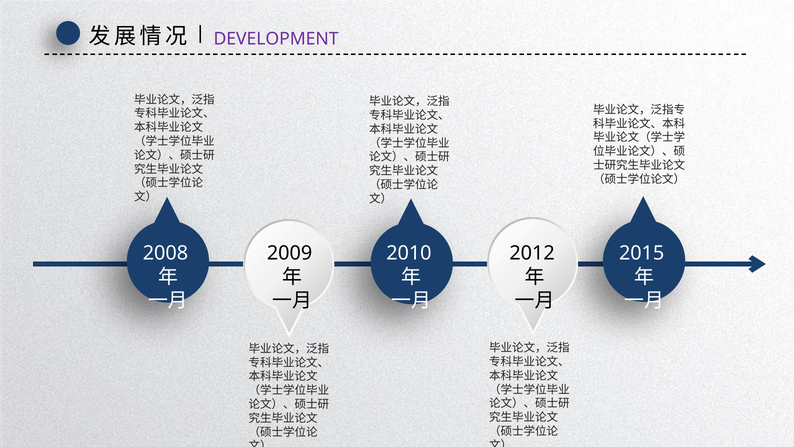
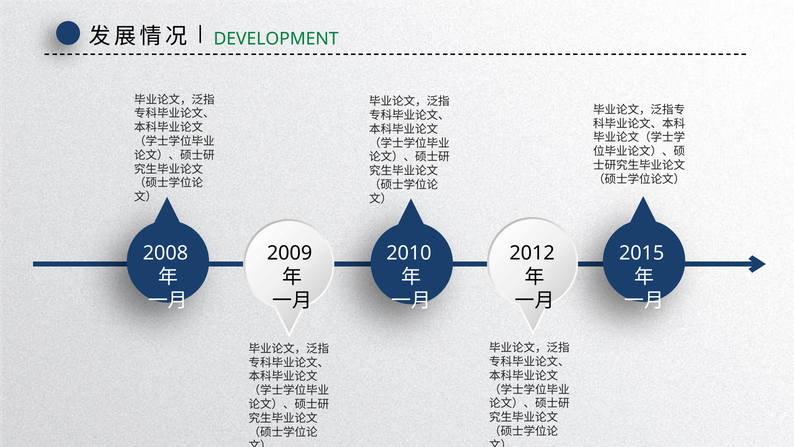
DEVELOPMENT colour: purple -> green (276, 39)
